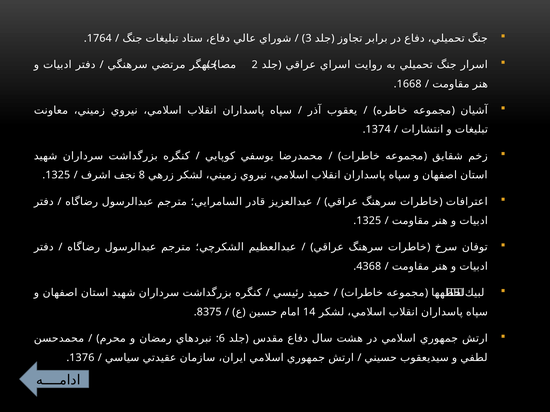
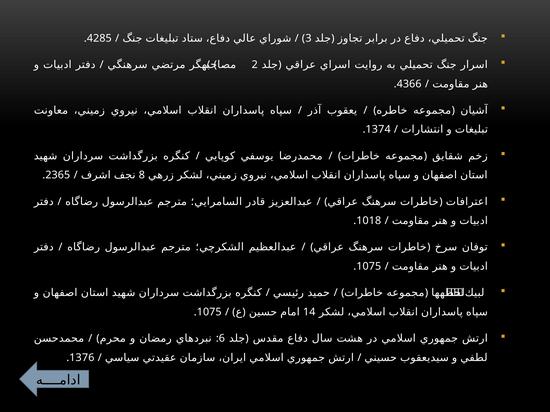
1764: 1764 -> 4285 (99, 38)
1668: 1668 -> 4366 (409, 84)
1325: 1325 -> 2365 (58, 175)
1325: 1325 -> 1018 (369, 221)
4368: 4368 -> 1075 (369, 267)
8375: 8375 -> 1075 (209, 312)
